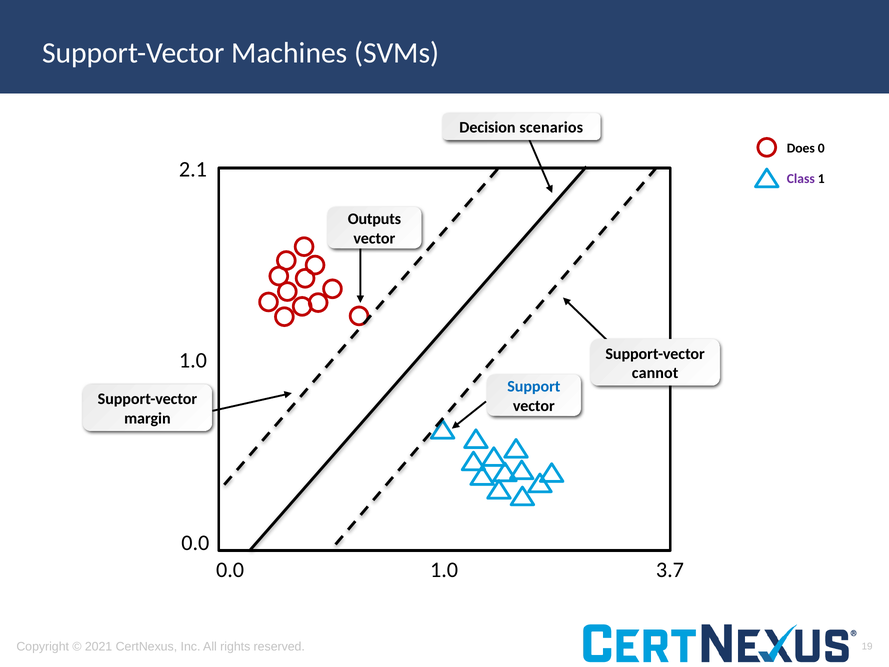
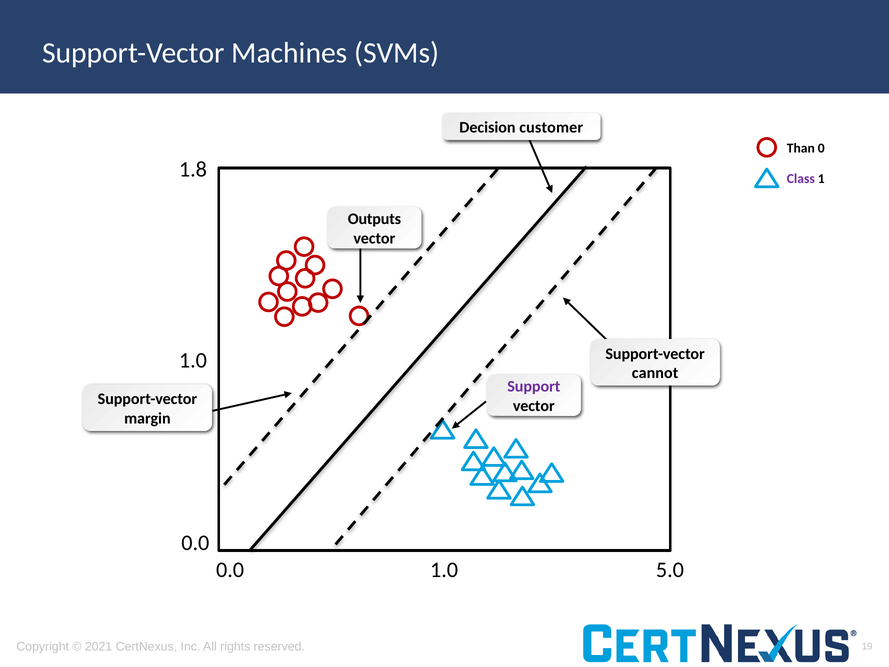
scenarios: scenarios -> customer (551, 128)
Does: Does -> Than (801, 148)
2.1: 2.1 -> 1.8 (193, 169)
Support colour: blue -> purple (534, 386)
3.7: 3.7 -> 5.0 (670, 570)
